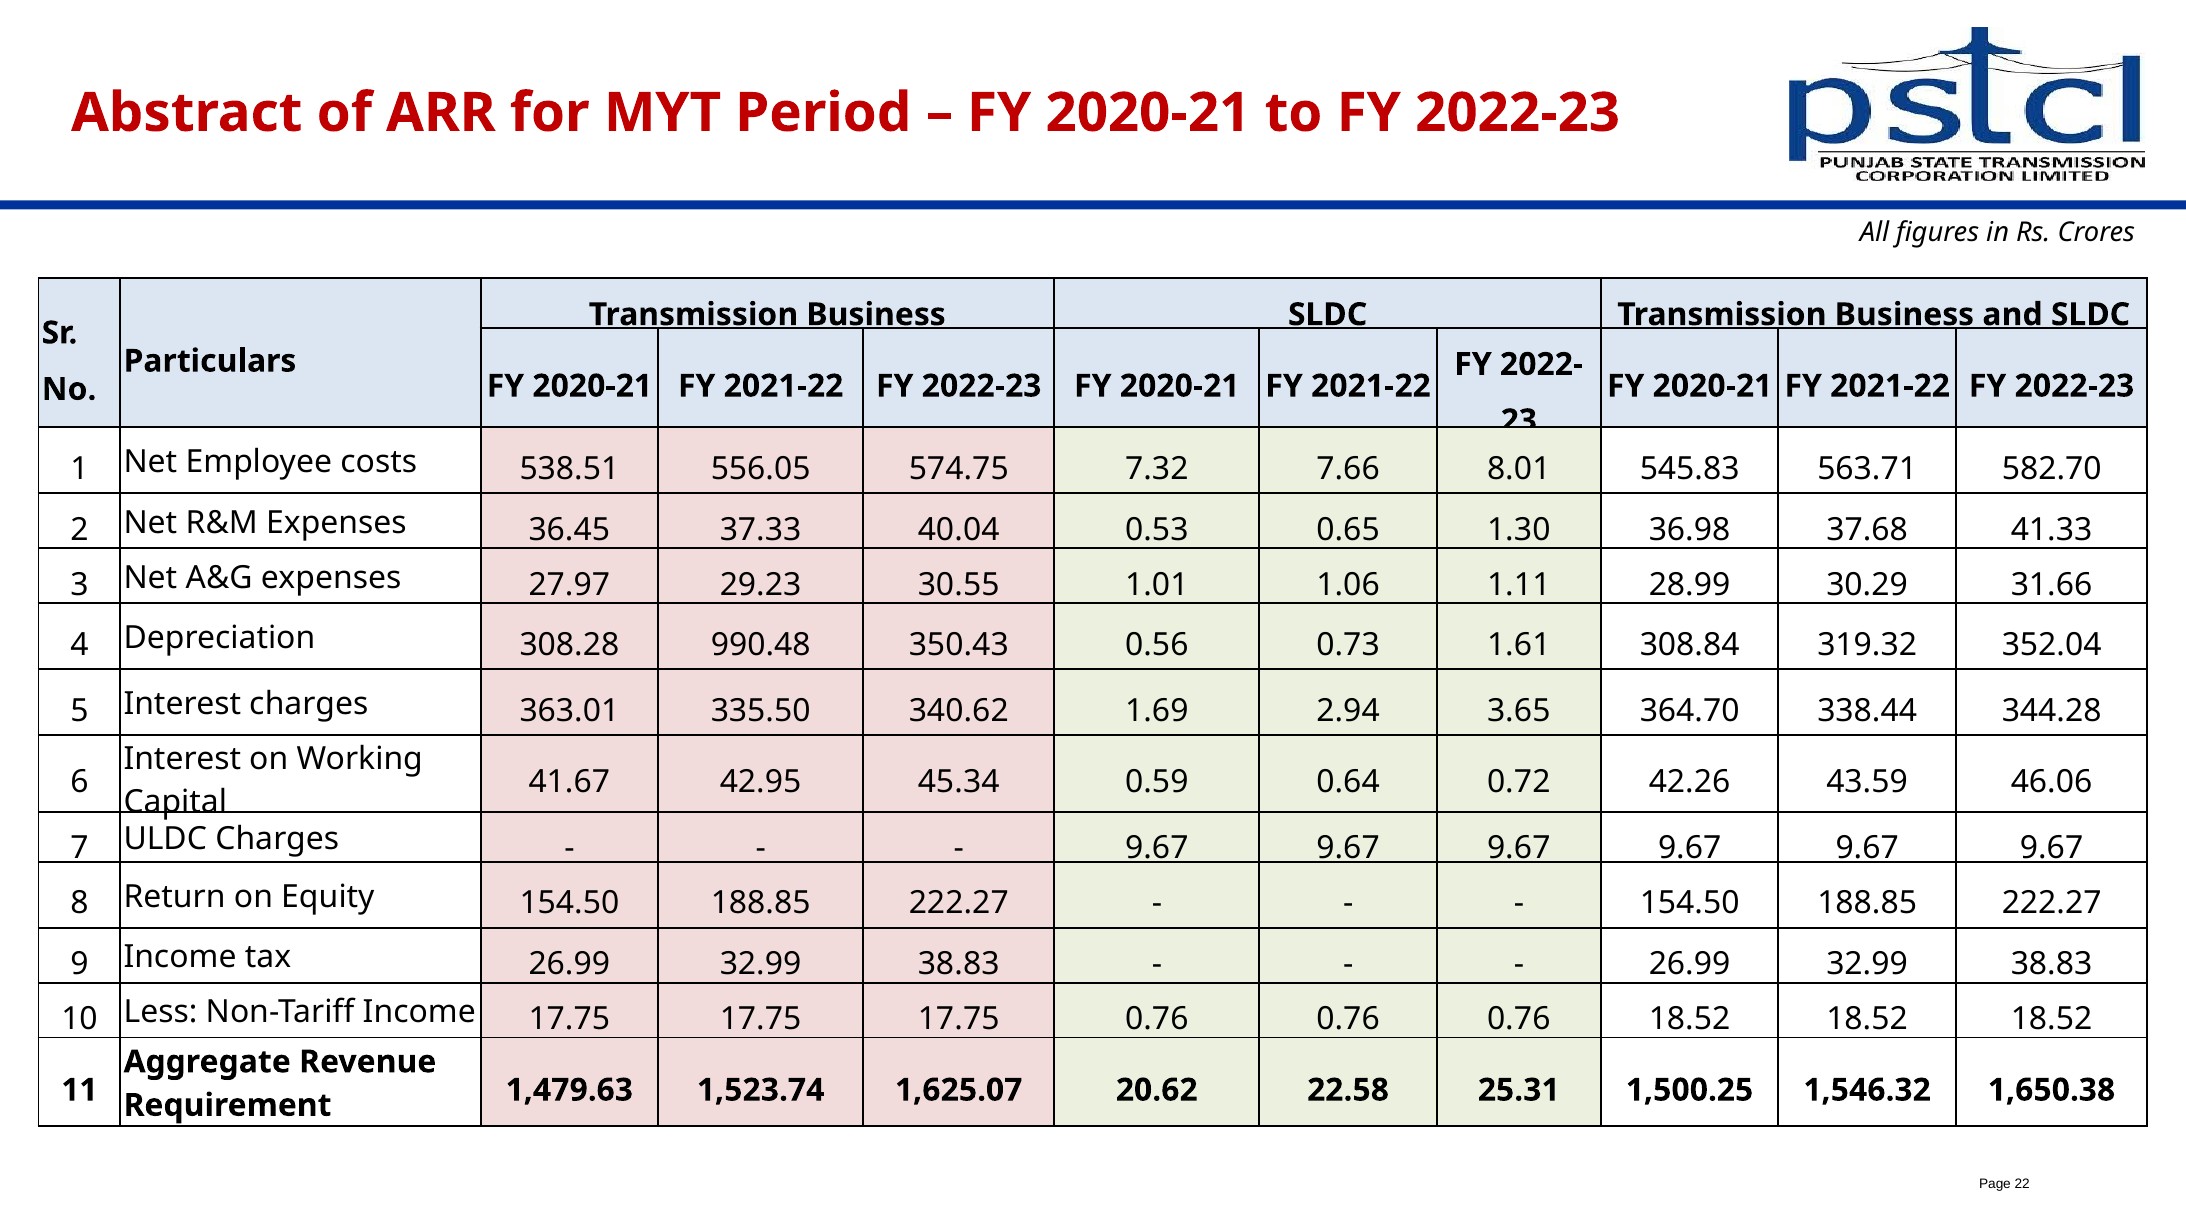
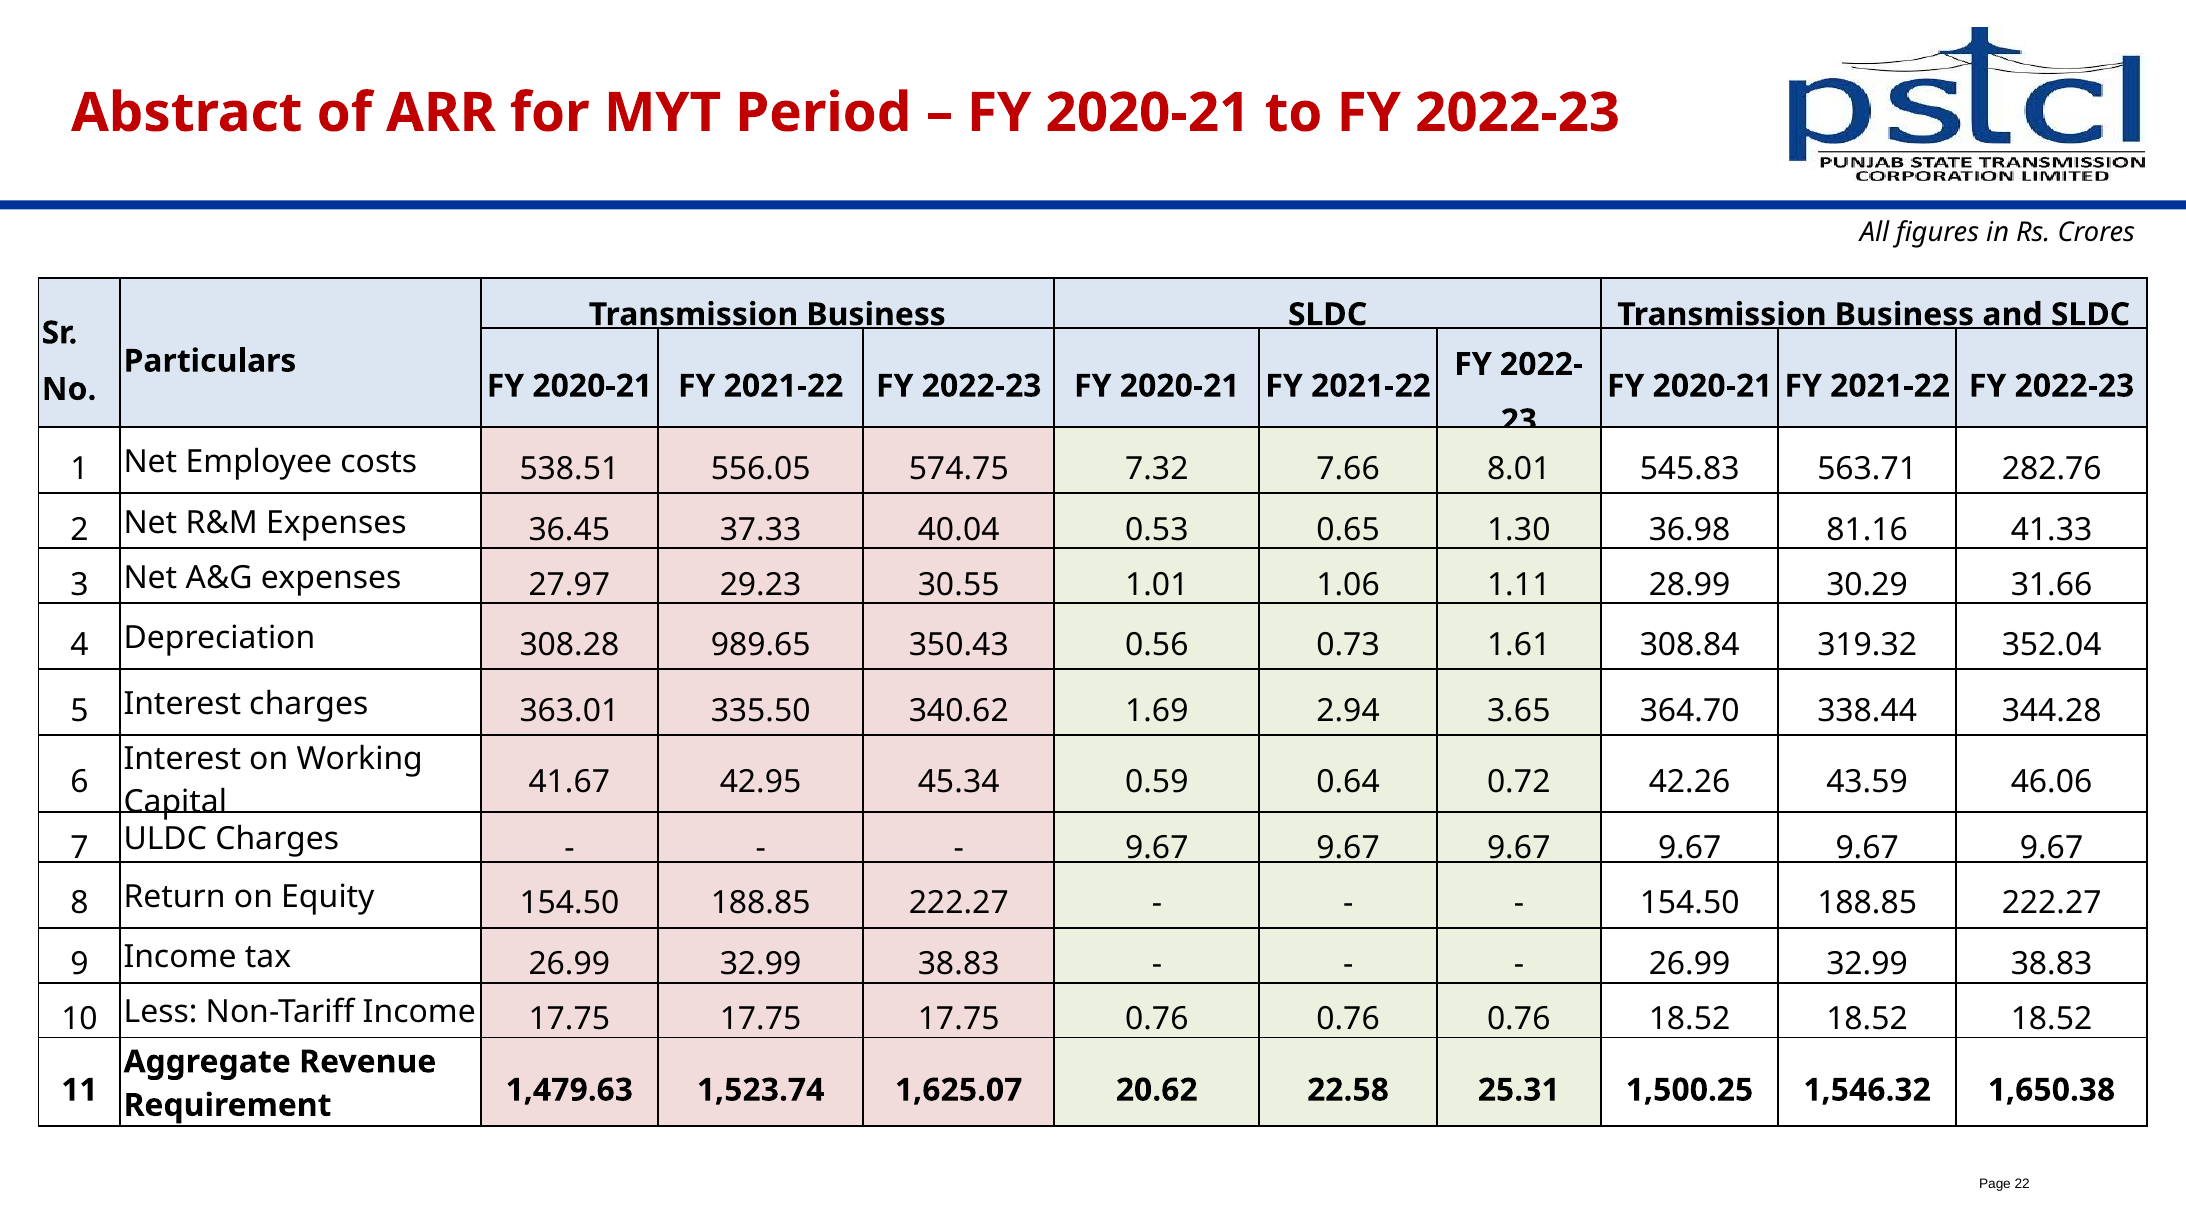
582.70: 582.70 -> 282.76 (2052, 469)
37.68: 37.68 -> 81.16 (1867, 530)
990.48: 990.48 -> 989.65 (761, 645)
